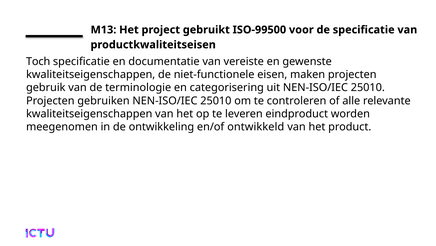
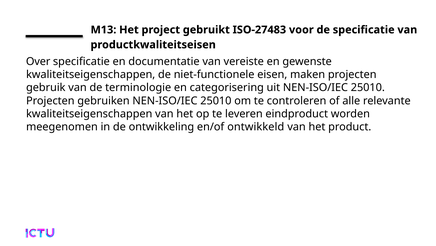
ISO-99500: ISO-99500 -> ISO-27483 (259, 30)
Toch: Toch -> Over (38, 61)
